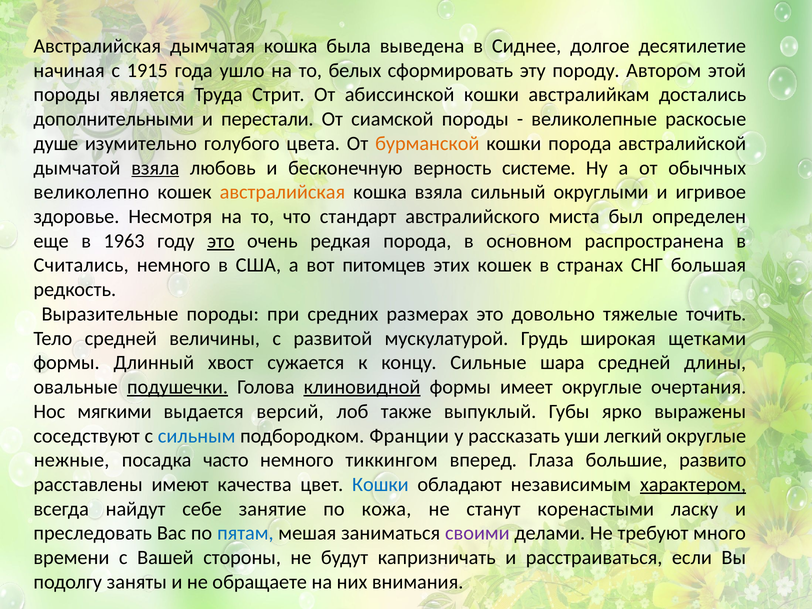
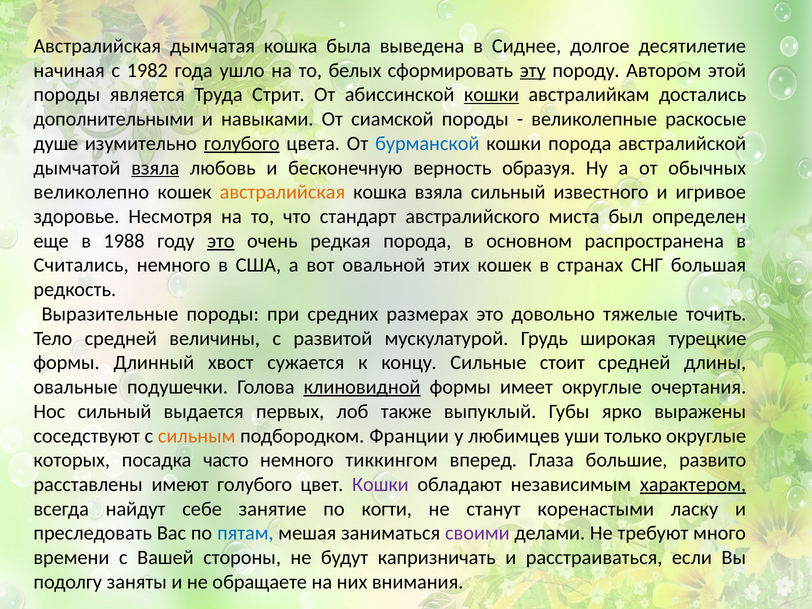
1915: 1915 -> 1982 (147, 70)
эту underline: none -> present (533, 70)
кошки underline: none -> present (491, 95)
перестали: перестали -> навыками (267, 119)
голубого underline: none -> present (242, 143)
бурманской colour: orange -> blue (427, 143)
системе: системе -> образуя (539, 168)
округлыми: округлыми -> известного (601, 192)
1963: 1963 -> 1988 (124, 241)
питомцев: питомцев -> овальной (384, 265)
щетками: щетками -> турецкие (707, 338)
шара: шара -> стоит (562, 363)
подушечки underline: present -> none (178, 387)
Нос мягкими: мягкими -> сильный (115, 411)
версий: версий -> первых (290, 411)
сильным colour: blue -> orange (197, 436)
рассказать: рассказать -> любимцев (514, 436)
легкий: легкий -> только (633, 436)
нежные: нежные -> которых (72, 460)
имеют качества: качества -> голубого (255, 485)
Кошки colour: blue -> purple (380, 485)
кожа: кожа -> когти (387, 509)
